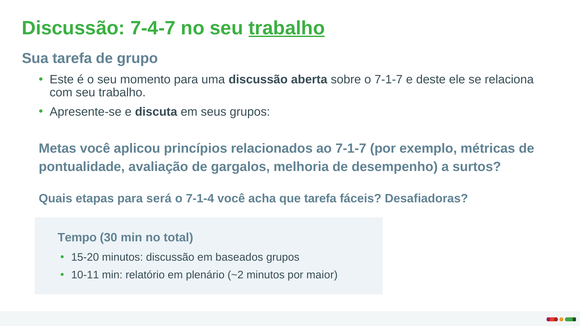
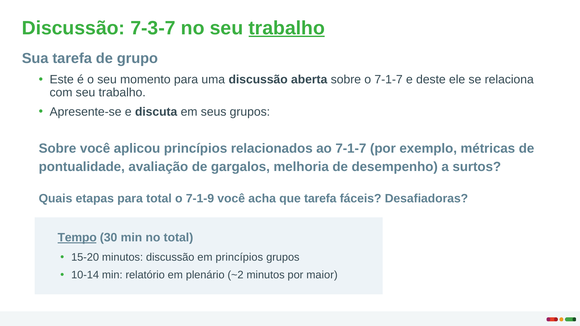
7-4-7: 7-4-7 -> 7-3-7 (153, 28)
Metas: Metas -> Sobre (58, 149)
para será: será -> total (159, 199)
7-1-4: 7-1-4 -> 7-1-9 (200, 199)
Tempo underline: none -> present (77, 238)
em baseados: baseados -> princípios (239, 257)
10-11: 10-11 -> 10-14 (85, 275)
